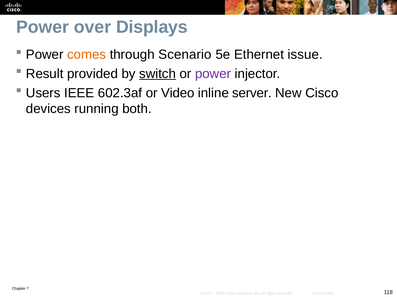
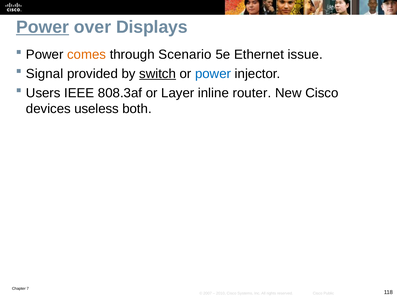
Power underline: none -> present (43, 27)
Result: Result -> Signal (45, 74)
power colour: purple -> blue (213, 74)
602.3af: 602.3af -> 808.3af (120, 93)
Video: Video -> Layer (178, 93)
server: server -> router (252, 93)
running: running -> useless (97, 109)
